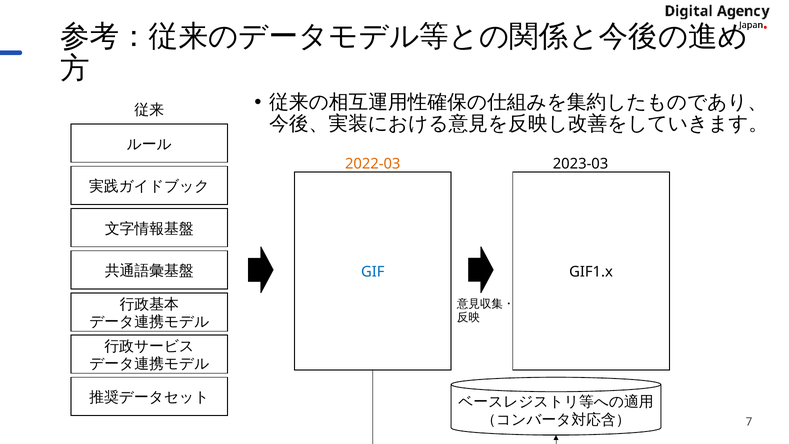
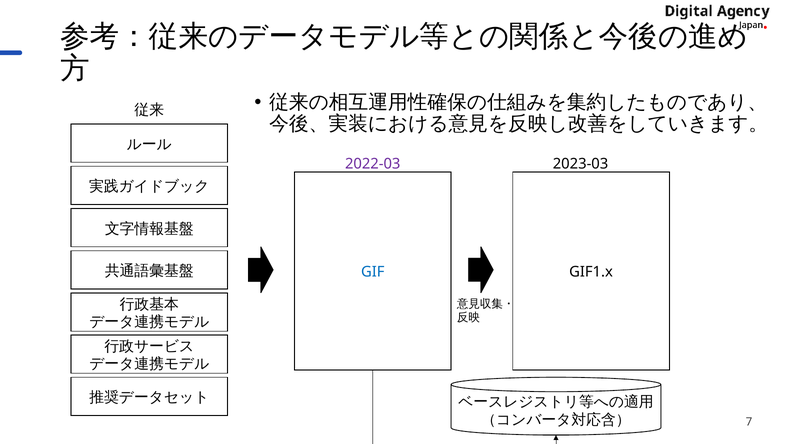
2022-03 colour: orange -> purple (373, 164)
